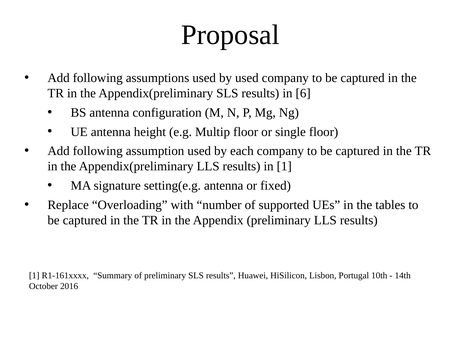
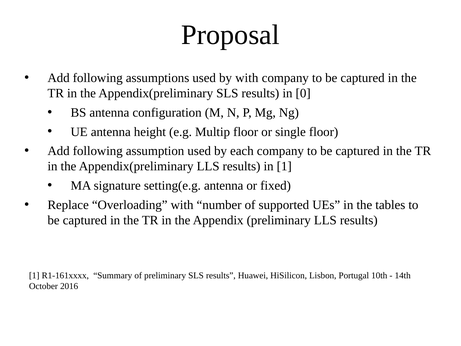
by used: used -> with (247, 78)
6: 6 -> 0 (303, 93)
